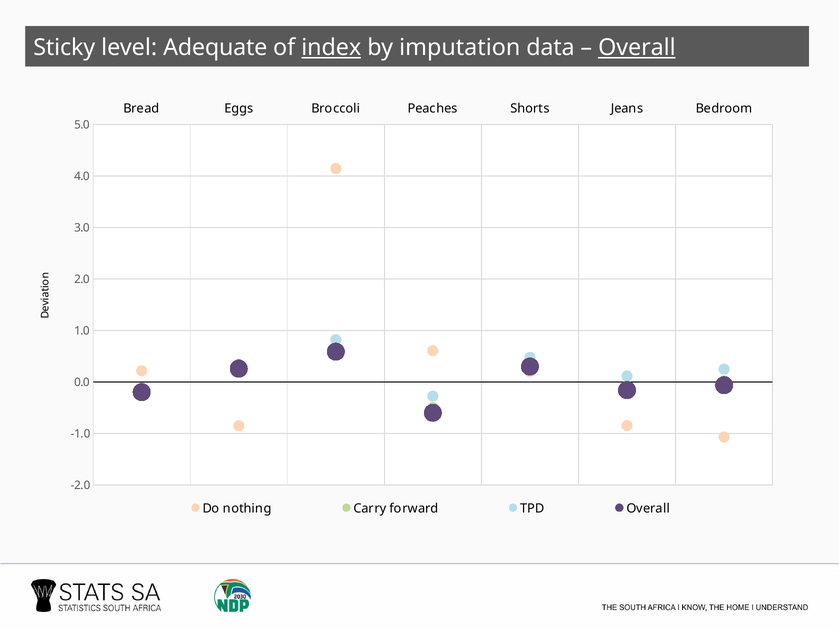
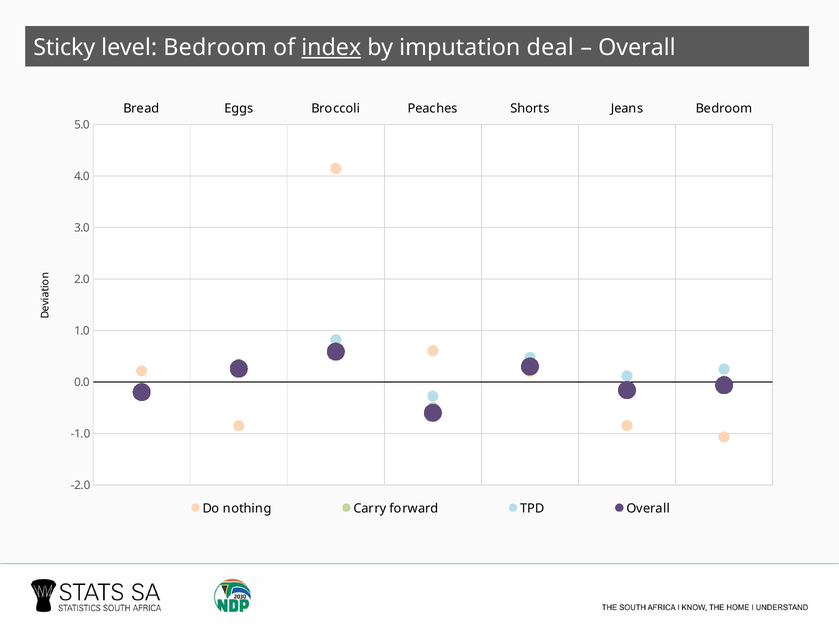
level Adequate: Adequate -> Bedroom (215, 48)
data: data -> deal (550, 48)
Overall underline: present -> none (637, 48)
